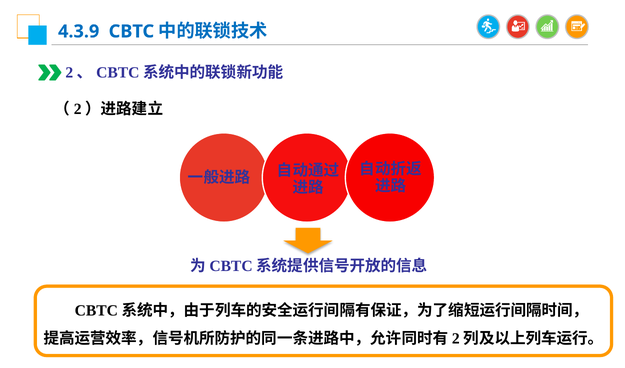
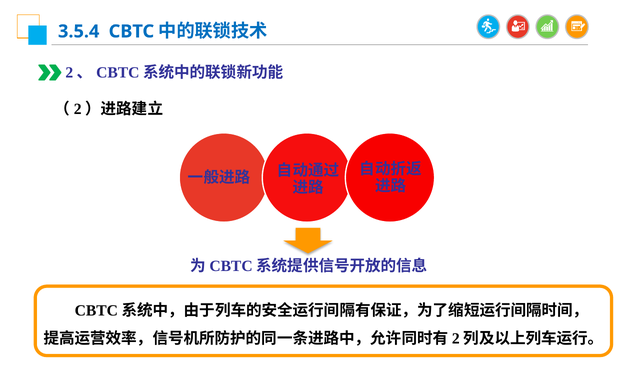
4.3.9: 4.3.9 -> 3.5.4 (79, 31)
